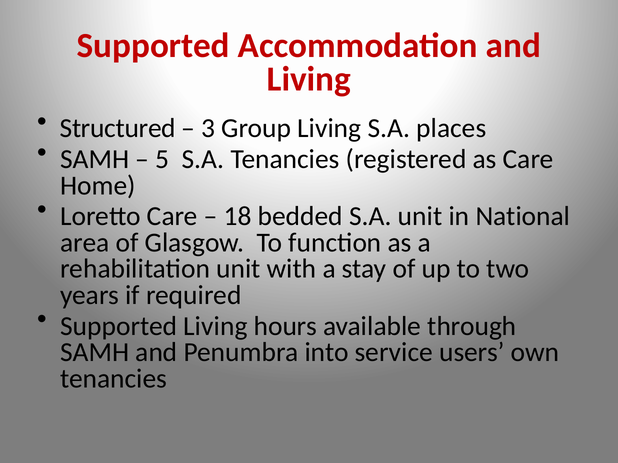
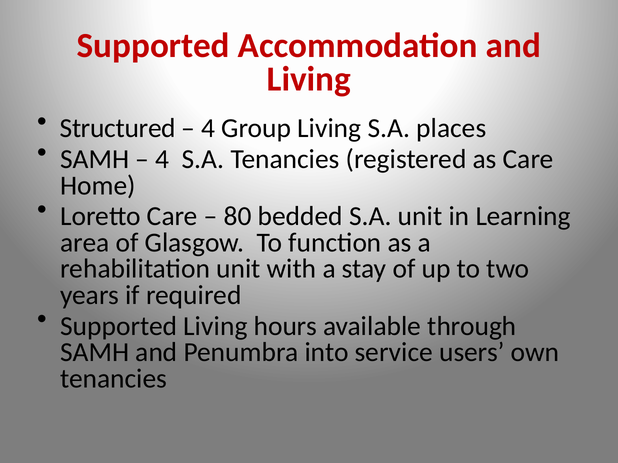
3: 3 -> 4 (208, 129)
5: 5 -> 4 (162, 159)
18: 18 -> 80 (238, 216)
National: National -> Learning (523, 216)
